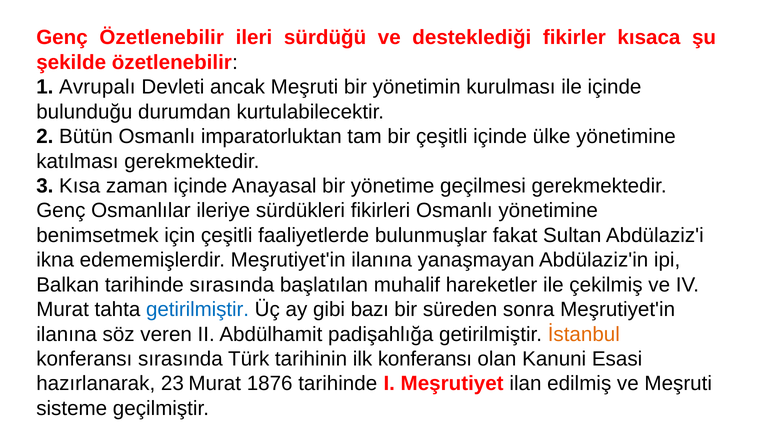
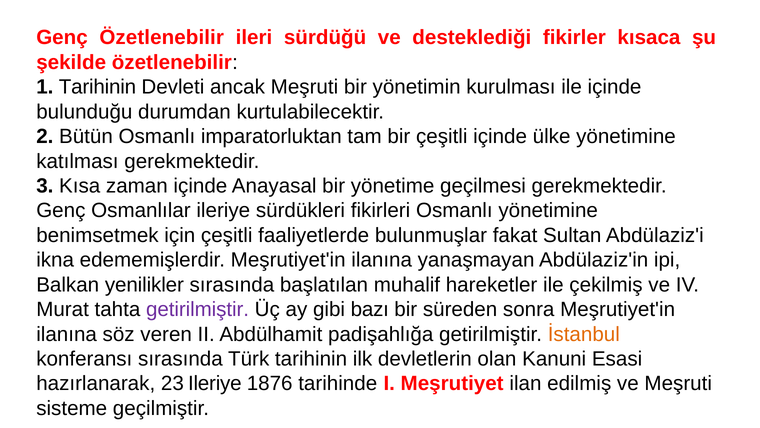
1 Avrupalı: Avrupalı -> Tarihinin (97, 87)
Balkan tarihinde: tarihinde -> yenilikler (144, 284)
getirilmiştir colour: blue -> purple (198, 309)
ilk konferansı: konferansı -> devletlerin (425, 359)
23 Murat: Murat -> Ileriye (215, 383)
